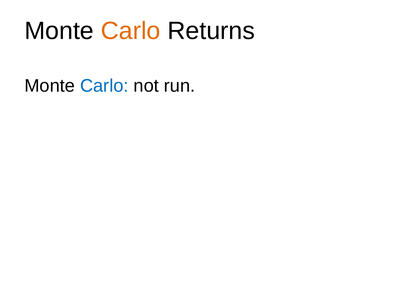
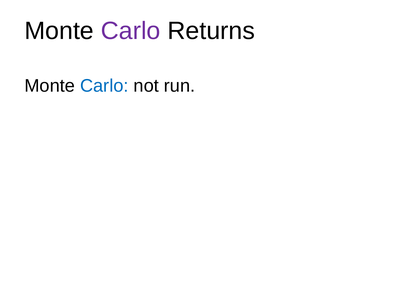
Carlo colour: orange -> purple (131, 31)
